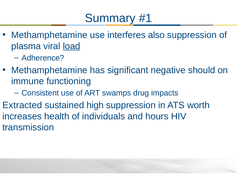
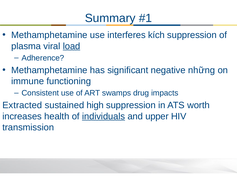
also: also -> kích (156, 35)
should: should -> những (202, 70)
individuals underline: none -> present (104, 116)
hours: hours -> upper (157, 116)
